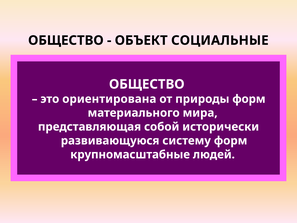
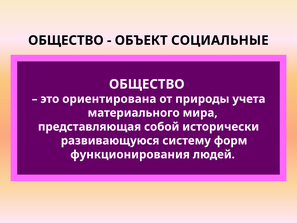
природы форм: форм -> учета (249, 99)
крупномасштабные: крупномасштабные -> функционирования (130, 154)
